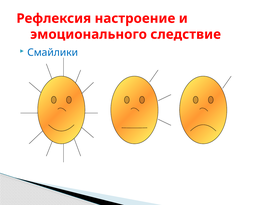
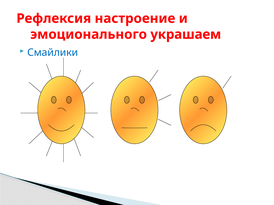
следствие: следствие -> украшаем (186, 34)
